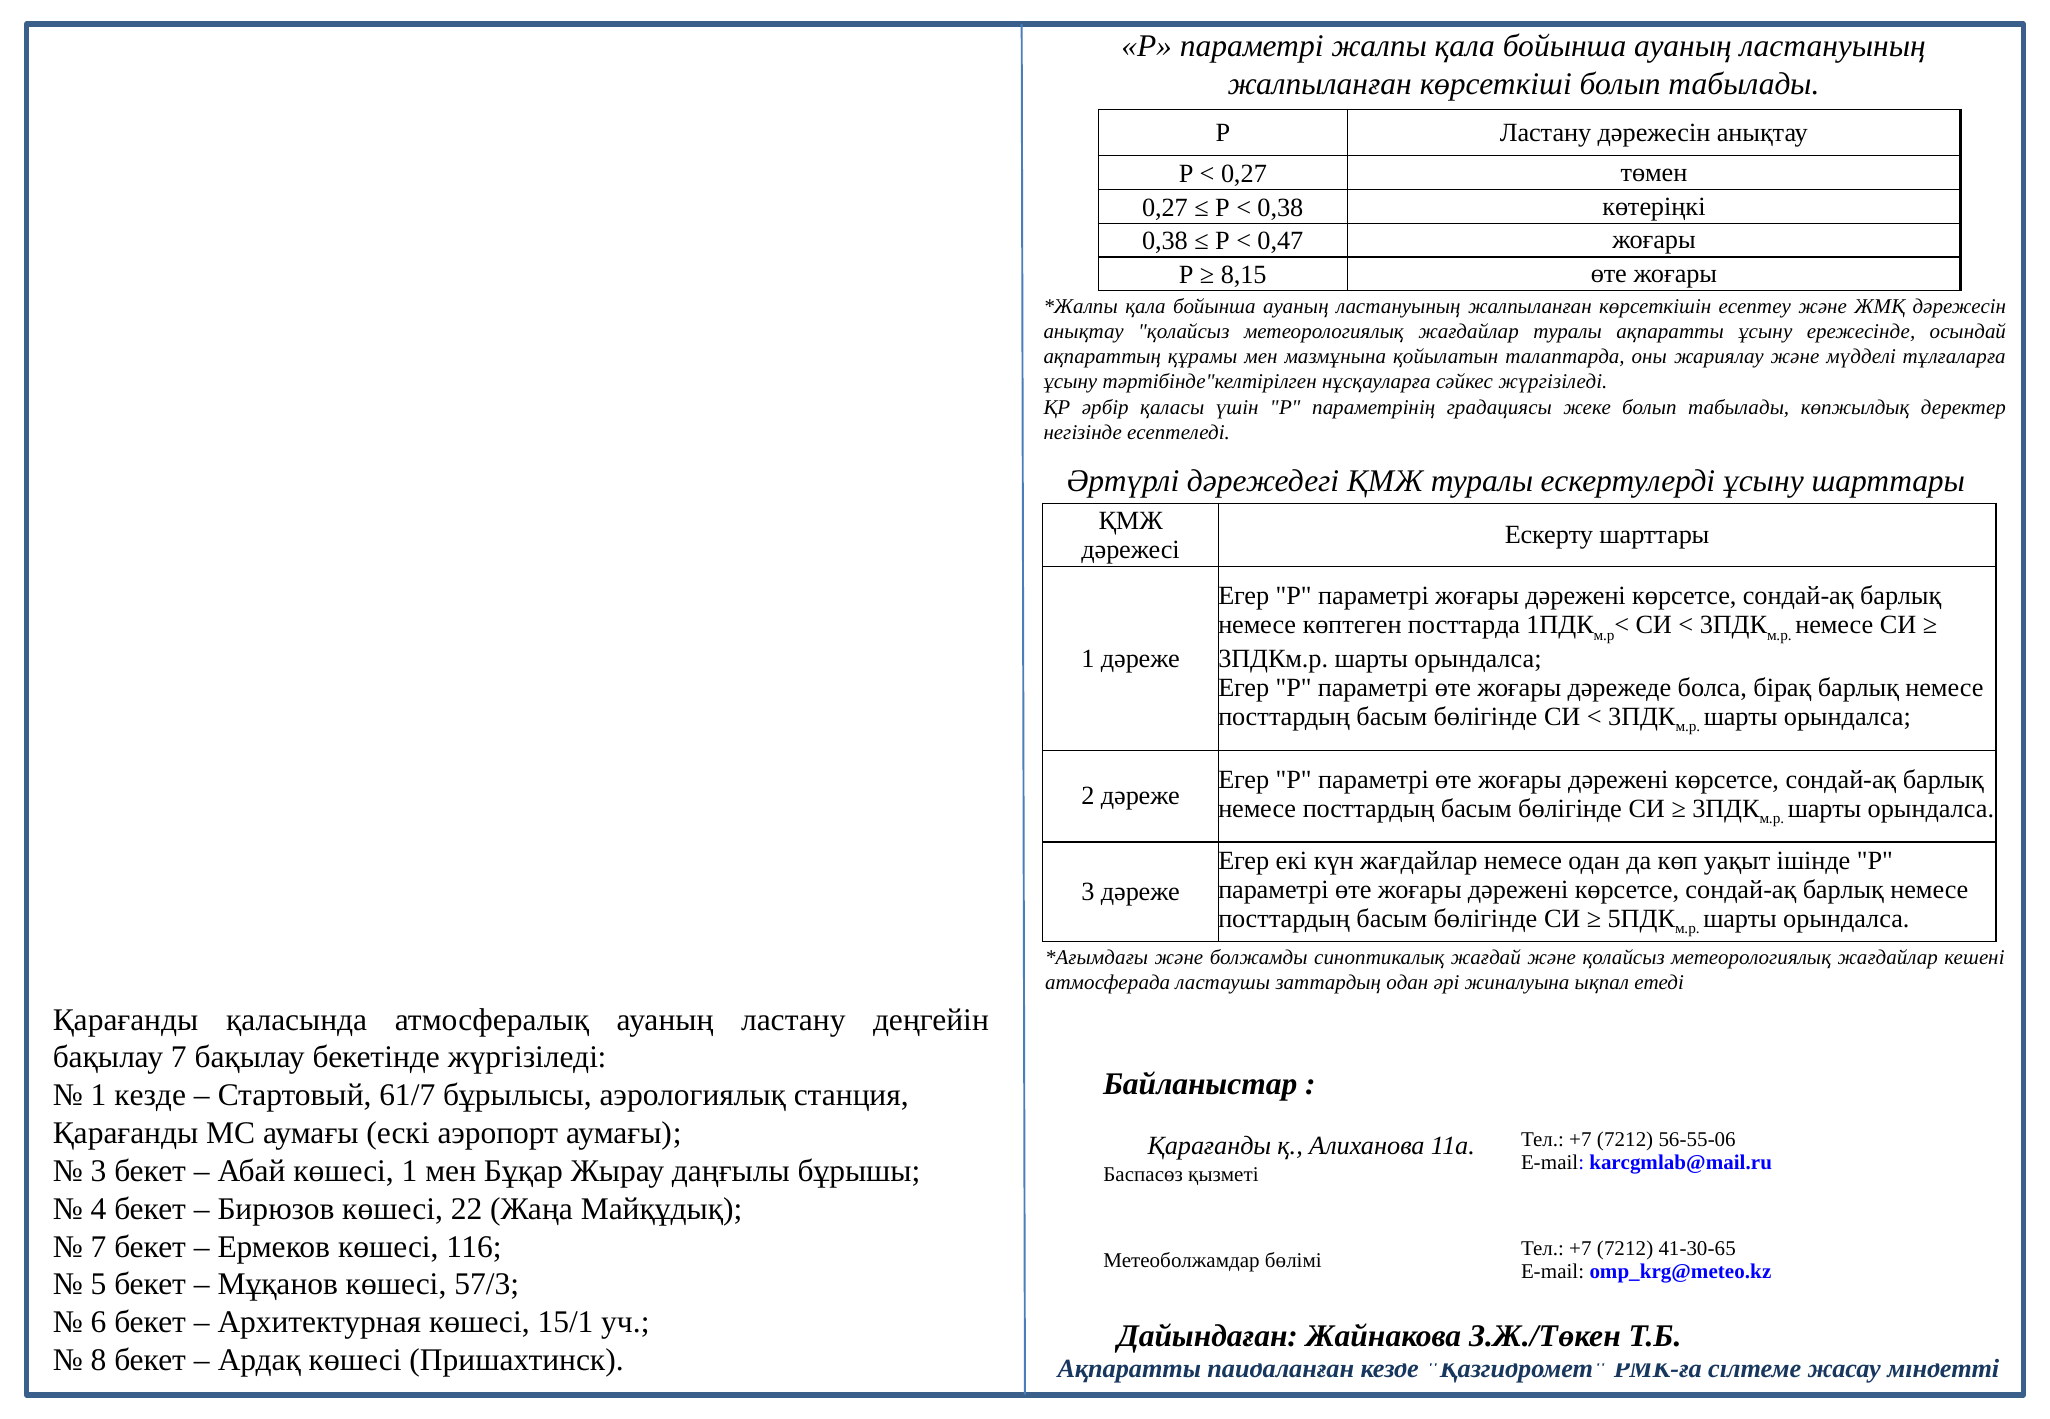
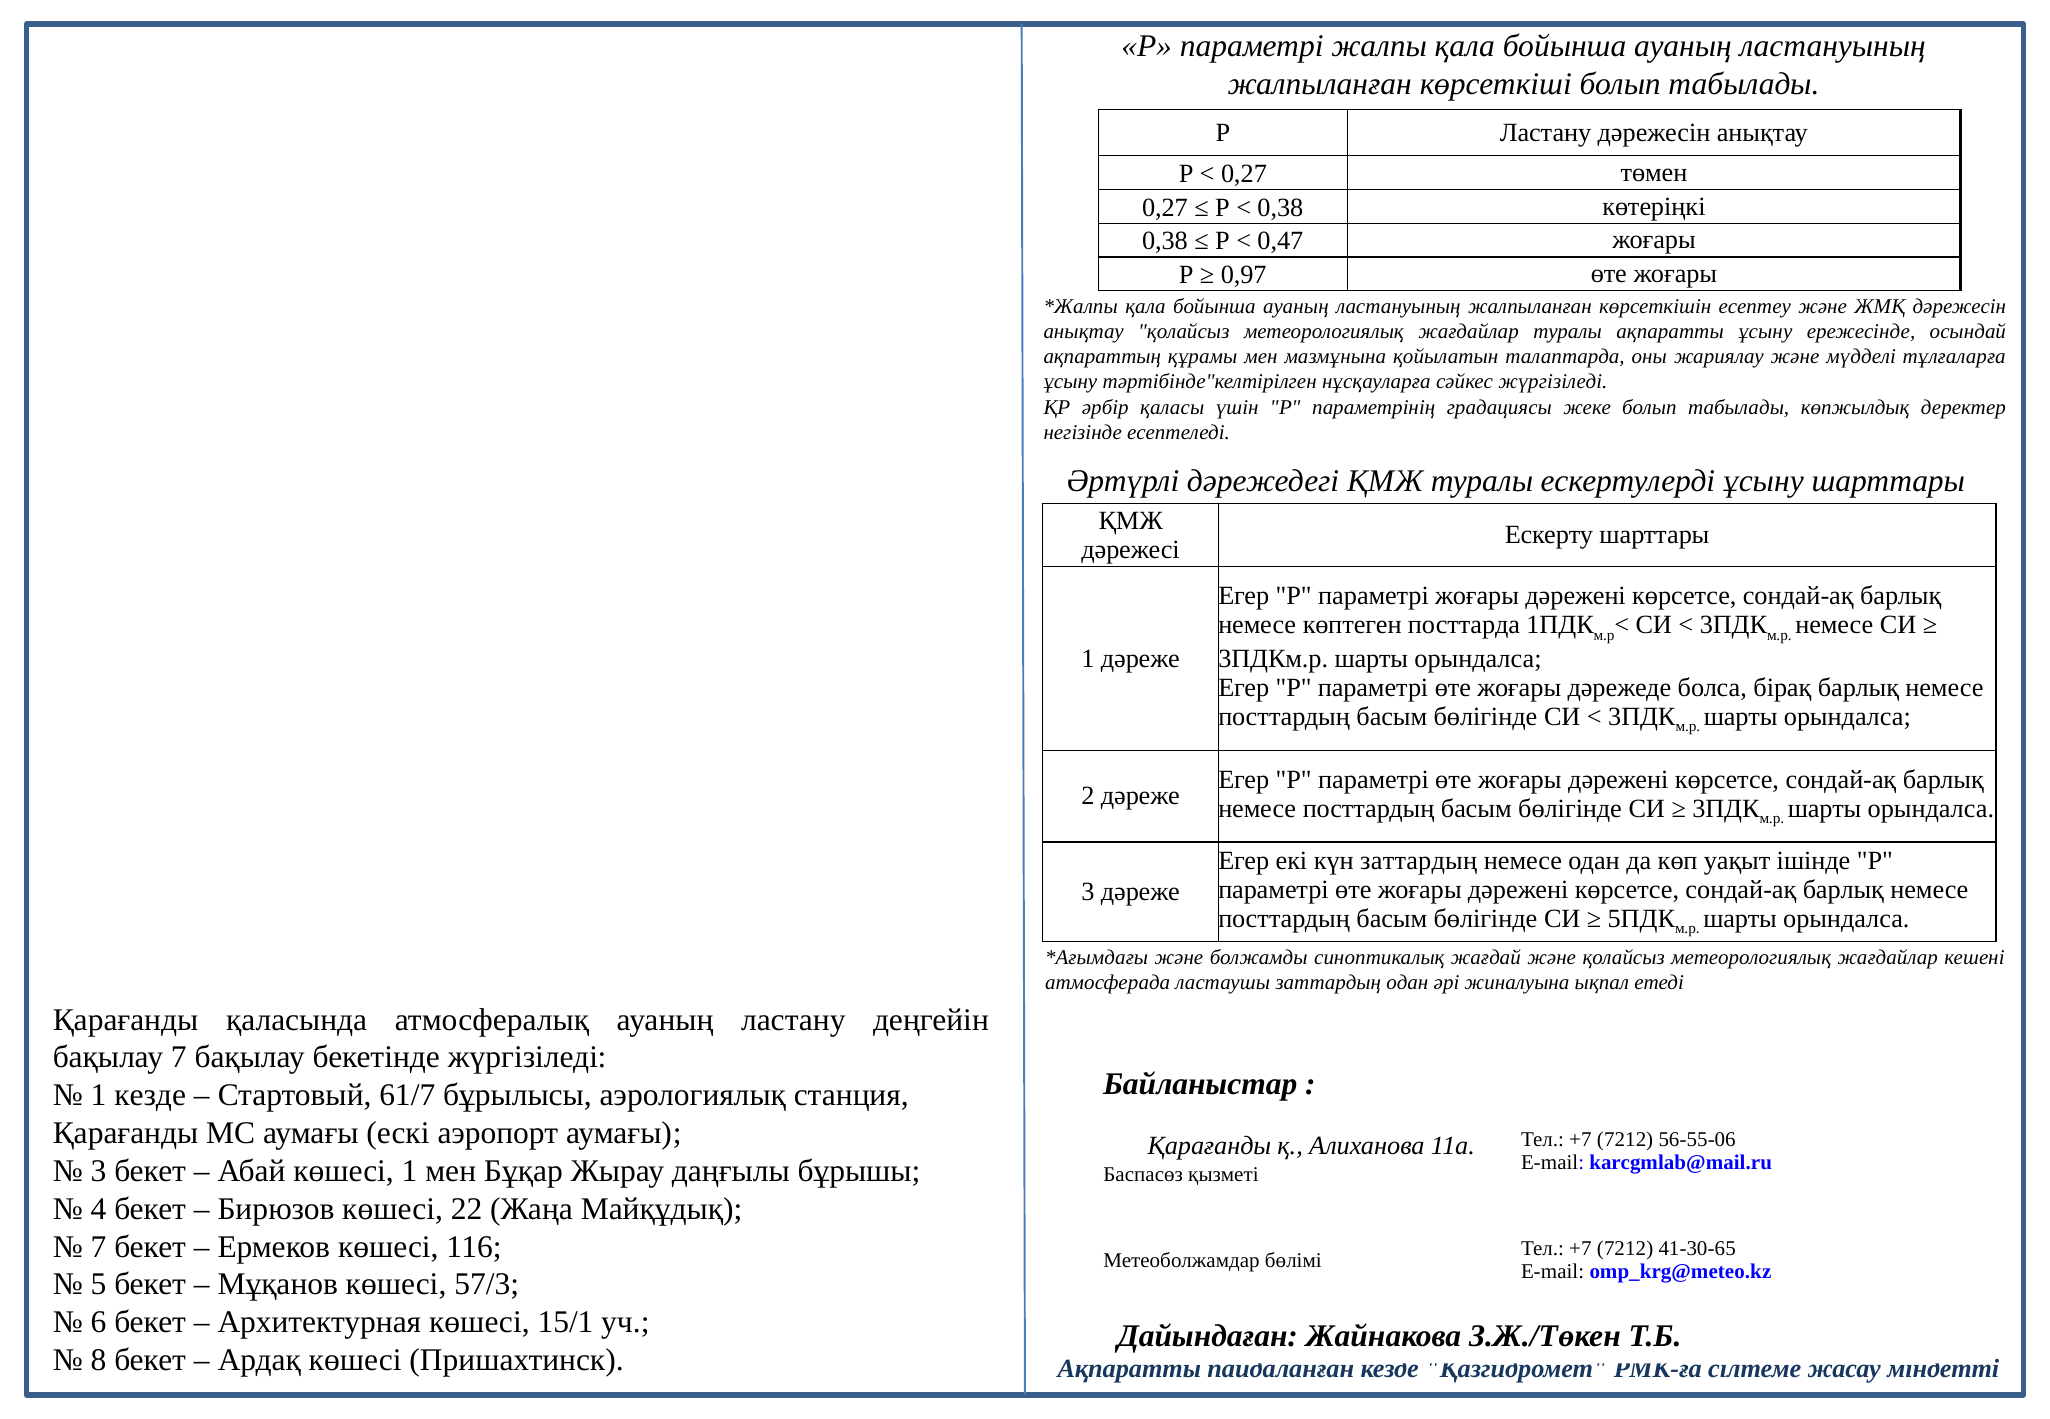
8,15: 8,15 -> 0,97 (1244, 275)
күн жағдайлар: жағдайлар -> заттардың (1419, 861)
